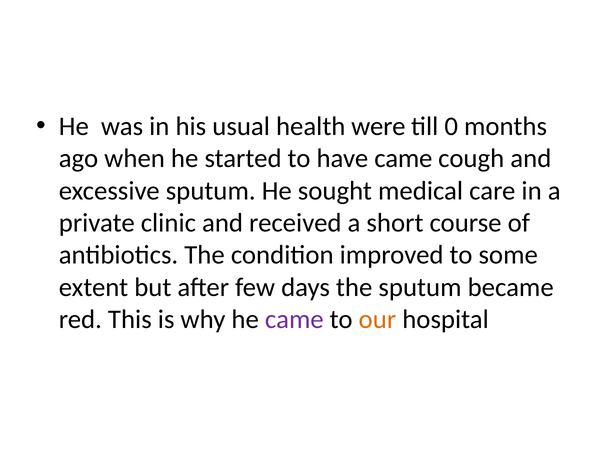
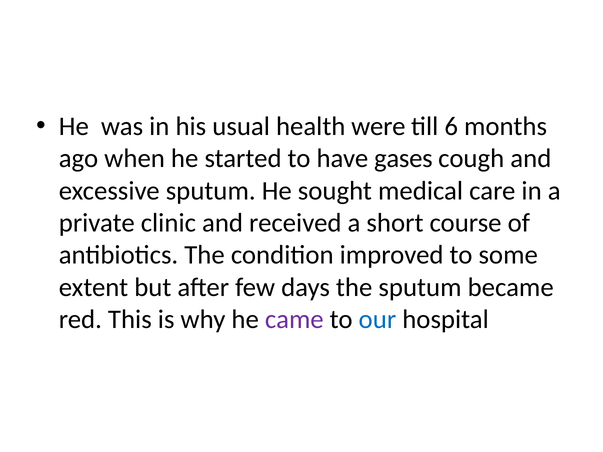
0: 0 -> 6 (451, 126)
have came: came -> gases (403, 159)
our colour: orange -> blue (377, 320)
